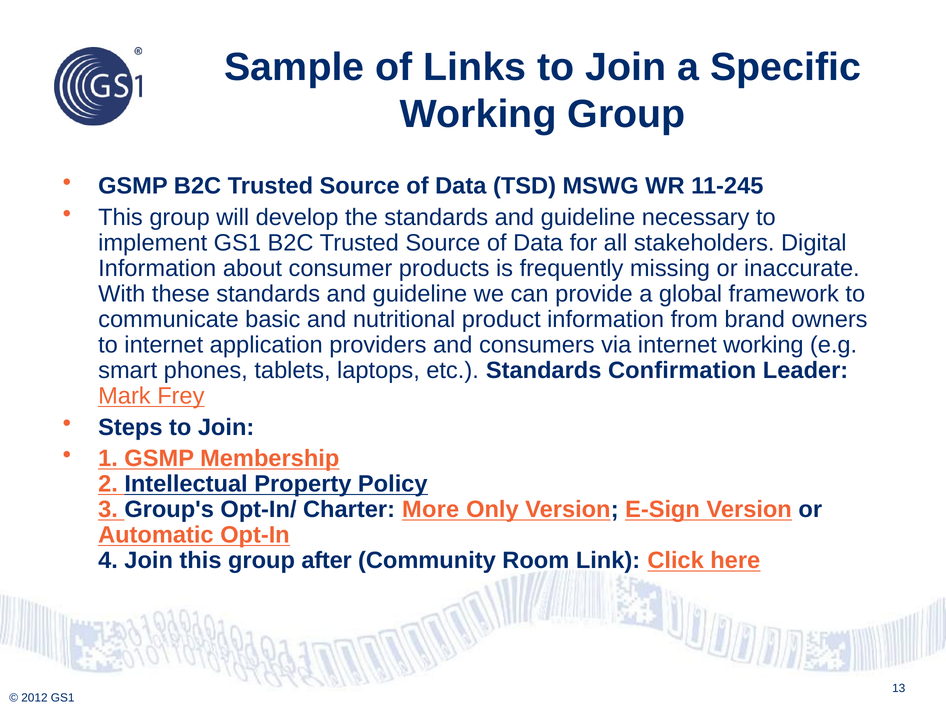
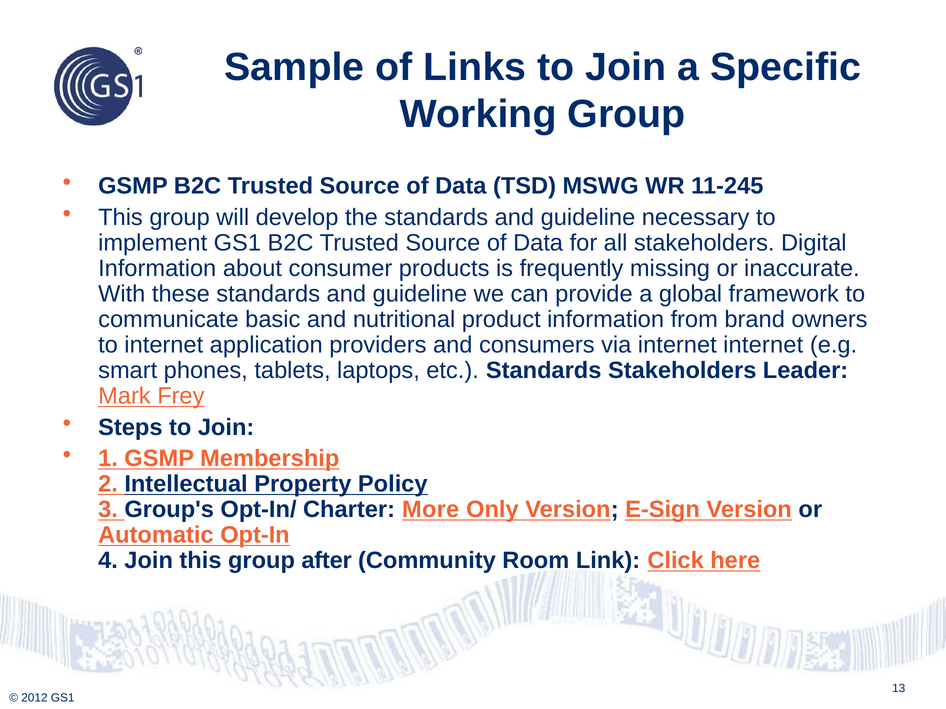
internet working: working -> internet (763, 345)
Standards Confirmation: Confirmation -> Stakeholders (682, 371)
